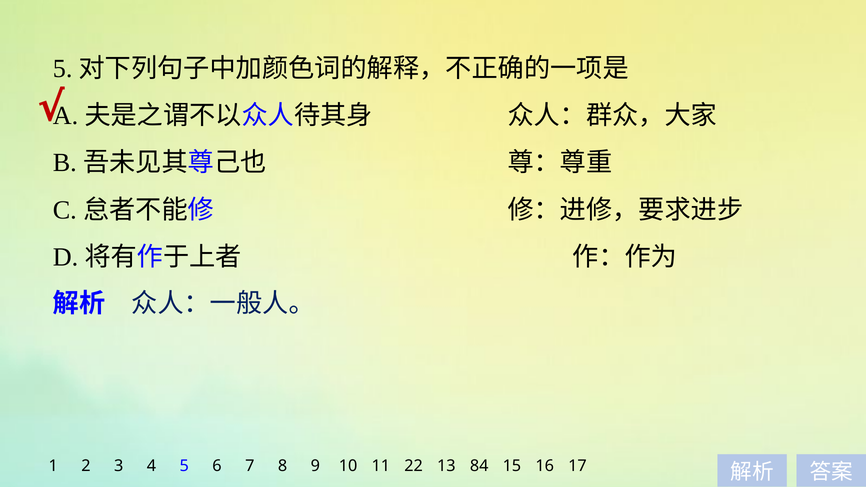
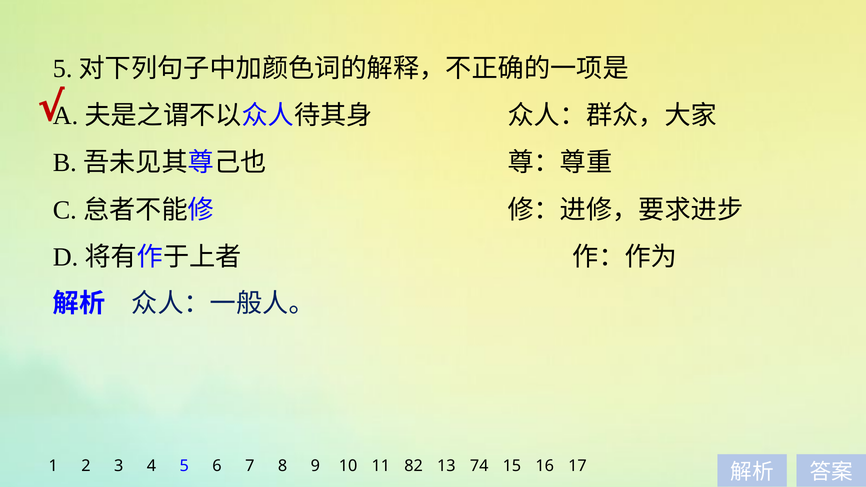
22: 22 -> 82 (414, 466)
84: 84 -> 74 (479, 466)
